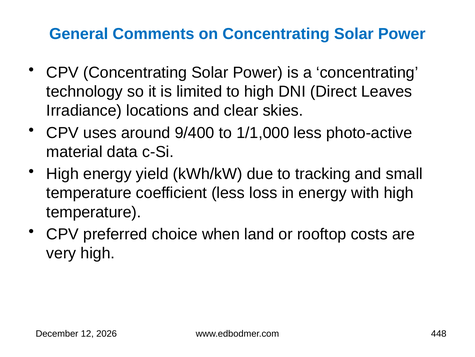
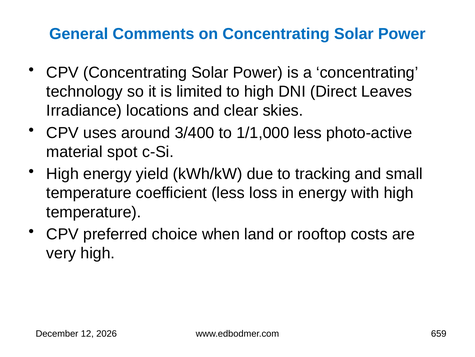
9/400: 9/400 -> 3/400 (195, 133)
data: data -> spot (122, 152)
448: 448 -> 659 (439, 333)
